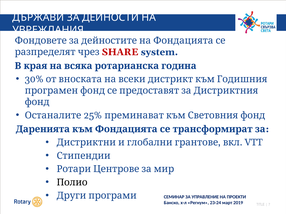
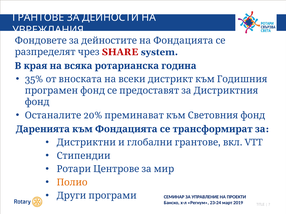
ДЪРЖАВИ: ДЪРЖАВИ -> ГРАНТОВЕ (38, 18)
30%: 30% -> 35% (34, 79)
25%: 25% -> 20% (93, 116)
Полио colour: black -> orange (72, 183)
